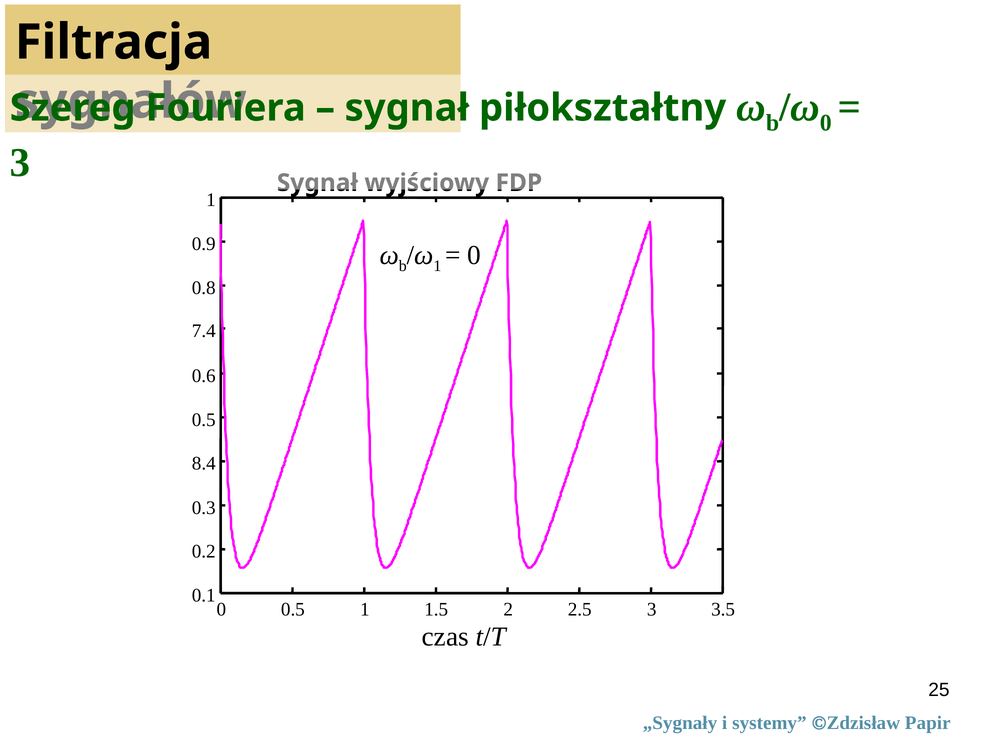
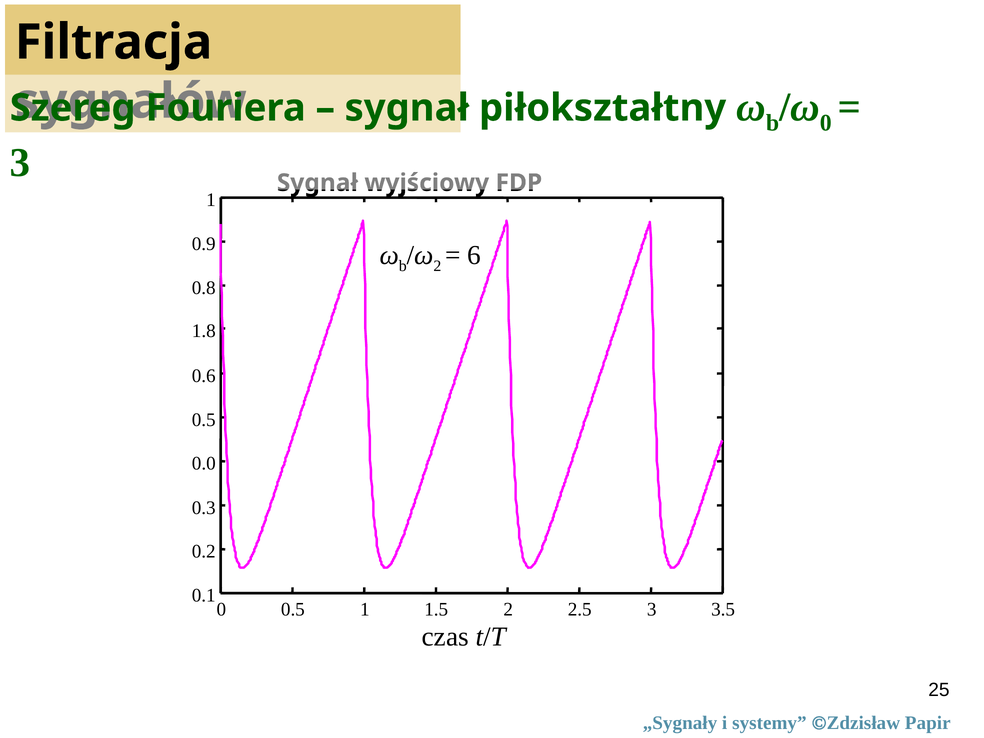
1: 1 -> 2 (437, 266)
0: 0 -> 6 (474, 255)
7.4: 7.4 -> 1.8 (204, 331)
8.4: 8.4 -> 0.0 (204, 464)
